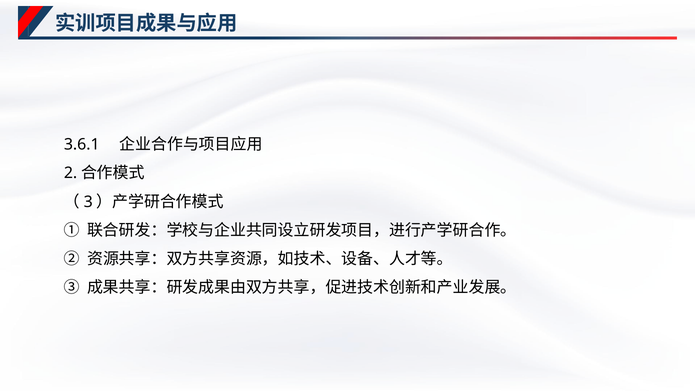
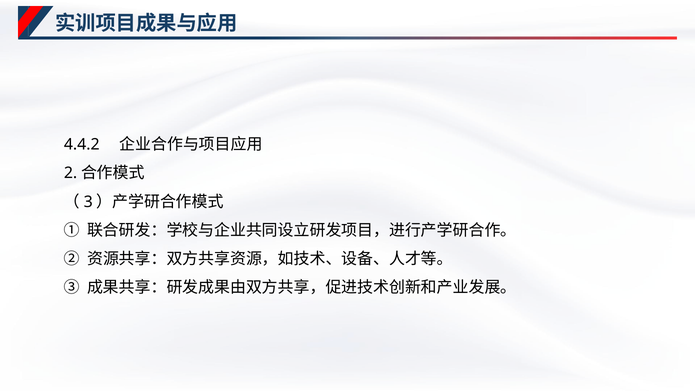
3.6.1: 3.6.1 -> 4.4.2 (82, 144)
